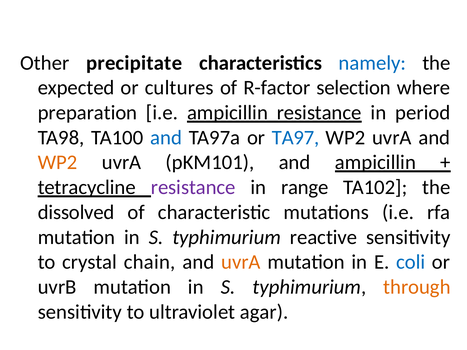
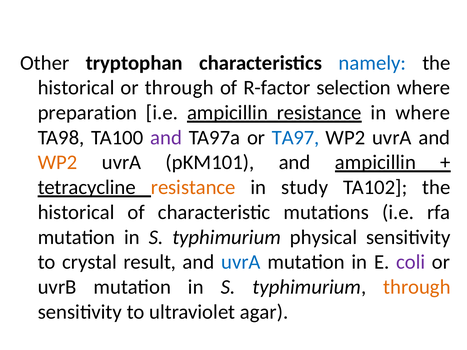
precipitate: precipitate -> tryptophan (134, 63)
expected: expected -> historical (76, 88)
or cultures: cultures -> through (179, 88)
in period: period -> where (423, 113)
and colour: blue -> purple (166, 138)
resistance colour: purple -> orange (193, 188)
range: range -> study (305, 188)
dissolved: dissolved -> historical (76, 212)
reactive: reactive -> physical (324, 237)
chain: chain -> result (150, 262)
uvrA colour: orange -> blue (241, 262)
coli colour: blue -> purple (411, 262)
